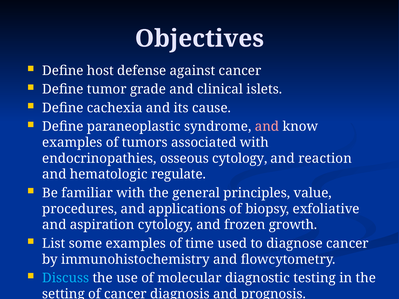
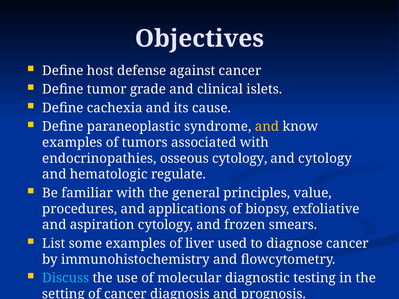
and colour: pink -> yellow (267, 127)
and reaction: reaction -> cytology (325, 159)
growth: growth -> smears (293, 225)
time: time -> liver (200, 244)
